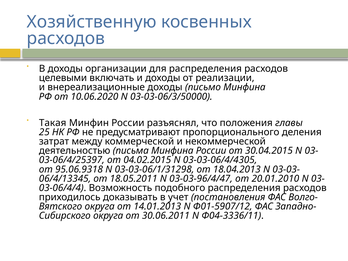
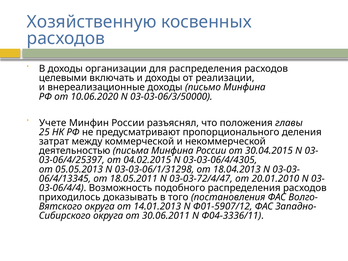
Такая: Такая -> Учете (53, 123)
95.06.9318: 95.06.9318 -> 05.05.2013 (79, 169)
03-03-96/4/47: 03-03-96/4/47 -> 03-03-72/4/47 (201, 179)
учет: учет -> того (178, 197)
